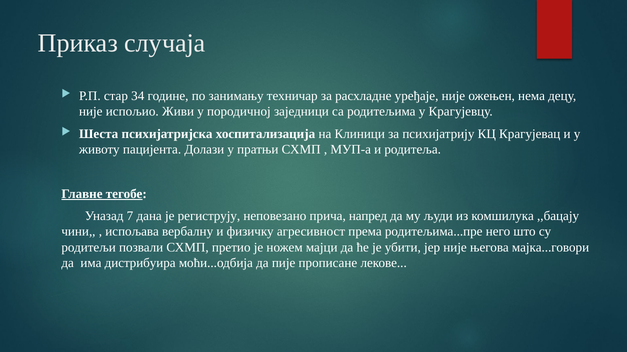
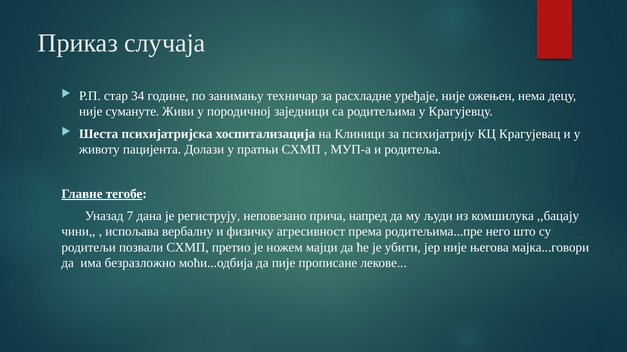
испољио: испољио -> сумануте (132, 112)
дистрибуира: дистрибуира -> безразложно (140, 264)
